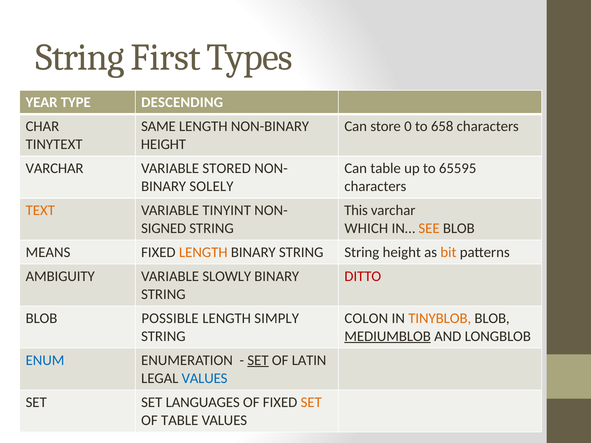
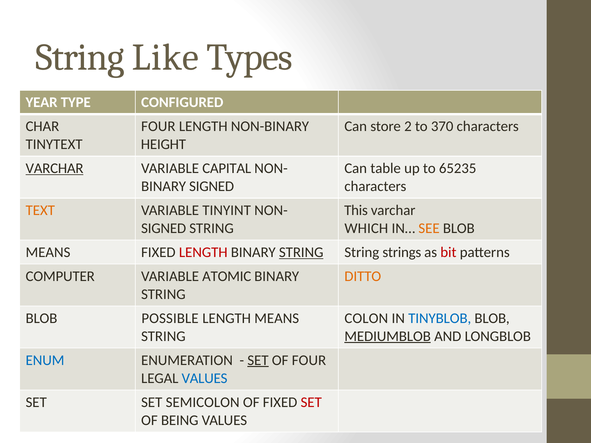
First: First -> Like (165, 57)
DESCENDING: DESCENDING -> CONFIGURED (182, 102)
SAME: SAME -> FOUR (158, 126)
0: 0 -> 2 (408, 126)
658: 658 -> 370 (442, 126)
VARCHAR underline: none -> present (55, 168)
STORED: STORED -> CAPITAL (227, 168)
65595: 65595 -> 65235 (458, 168)
BINARY SOLELY: SOLELY -> SIGNED (212, 186)
LENGTH colour: orange -> red (203, 252)
STRING underline: none -> present (301, 252)
String height: height -> strings (402, 252)
bit colour: orange -> red (448, 252)
AMBIGUITY: AMBIGUITY -> COMPUTER (60, 276)
SLOWLY: SLOWLY -> ATOMIC (227, 276)
DITTO colour: red -> orange (363, 276)
LENGTH SIMPLY: SIMPLY -> MEANS (277, 318)
TINYBLOB colour: orange -> blue (440, 318)
OF LATIN: LATIN -> FOUR (309, 360)
LANGUAGES: LANGUAGES -> SEMICOLON (203, 402)
SET colour: orange -> red (311, 402)
OF TABLE: TABLE -> BEING (180, 420)
